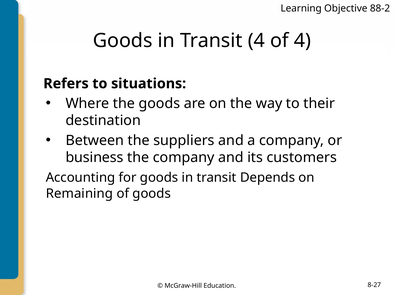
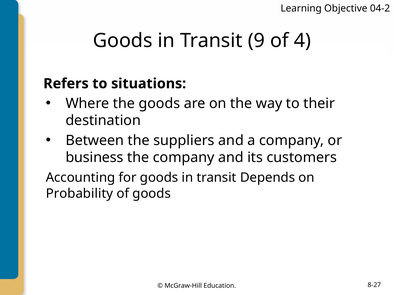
88-2: 88-2 -> 04-2 (380, 8)
Transit 4: 4 -> 9 (256, 41)
Remaining: Remaining -> Probability (79, 194)
